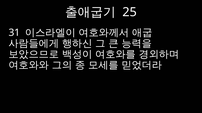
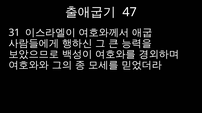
25: 25 -> 47 (130, 12)
